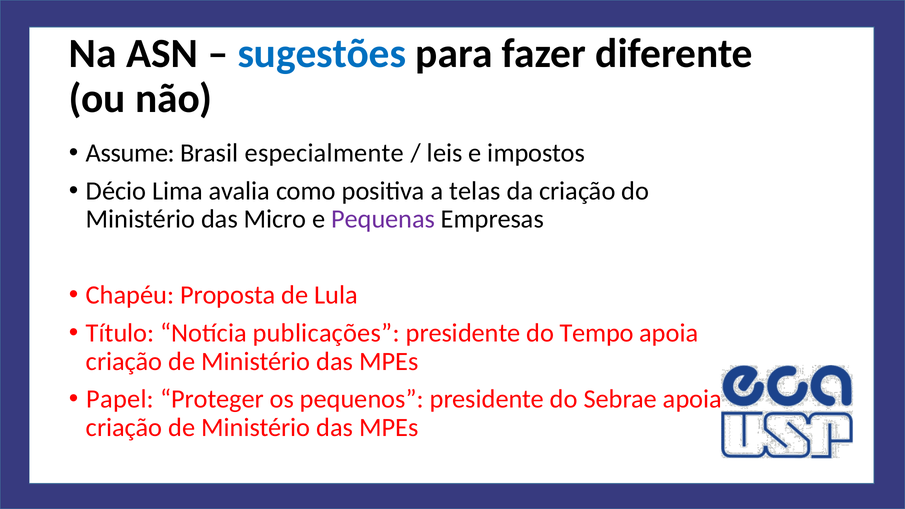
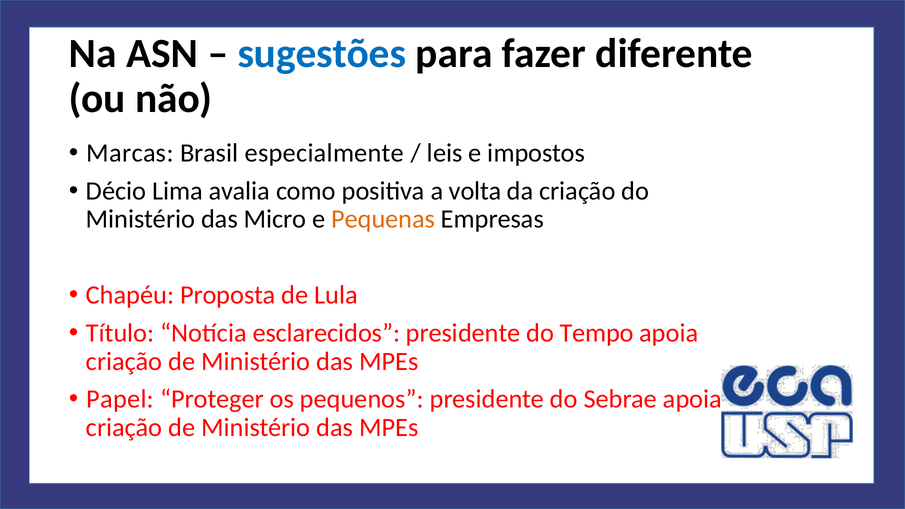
Assume: Assume -> Marcas (130, 153)
telas: telas -> volta (475, 191)
Pequenas colour: purple -> orange (383, 219)
publicações: publicações -> esclarecidos (326, 333)
